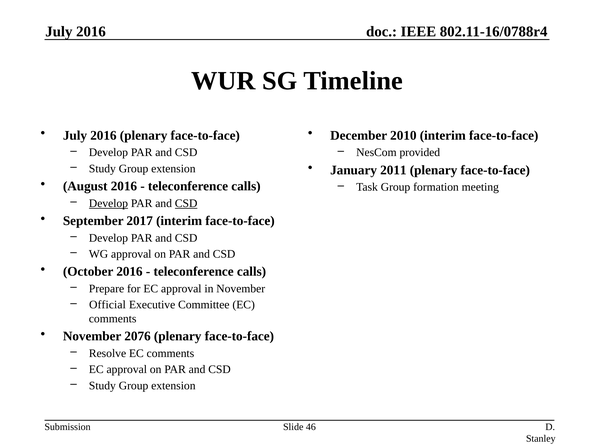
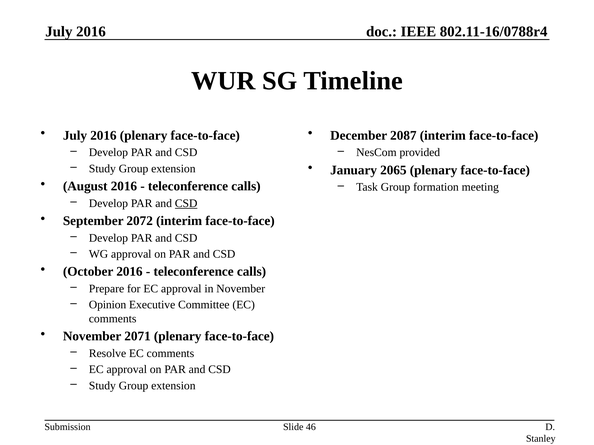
2010: 2010 -> 2087 (403, 136)
2011: 2011 -> 2065 (393, 170)
Develop underline: present -> none (108, 203)
2017: 2017 -> 2072 (140, 221)
Official: Official -> Opinion (108, 305)
2076: 2076 -> 2071 (138, 337)
